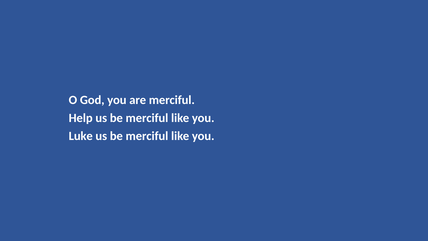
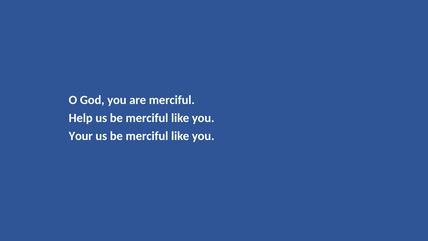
Luke: Luke -> Your (81, 136)
